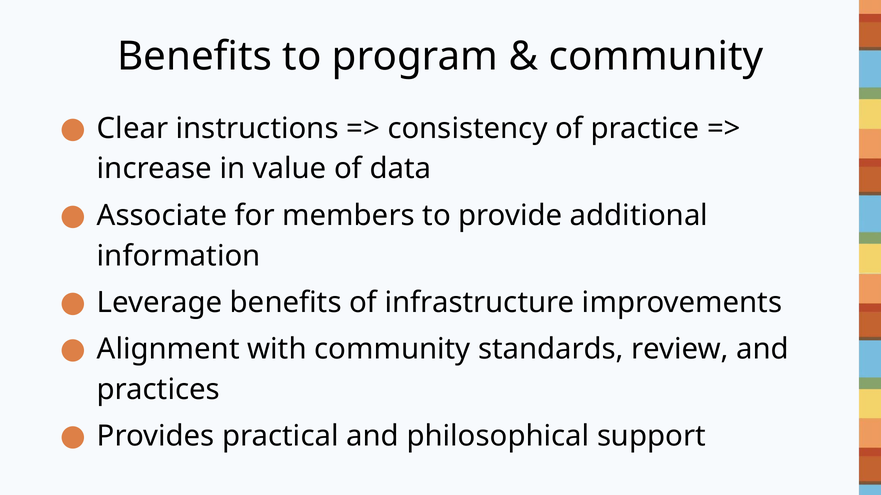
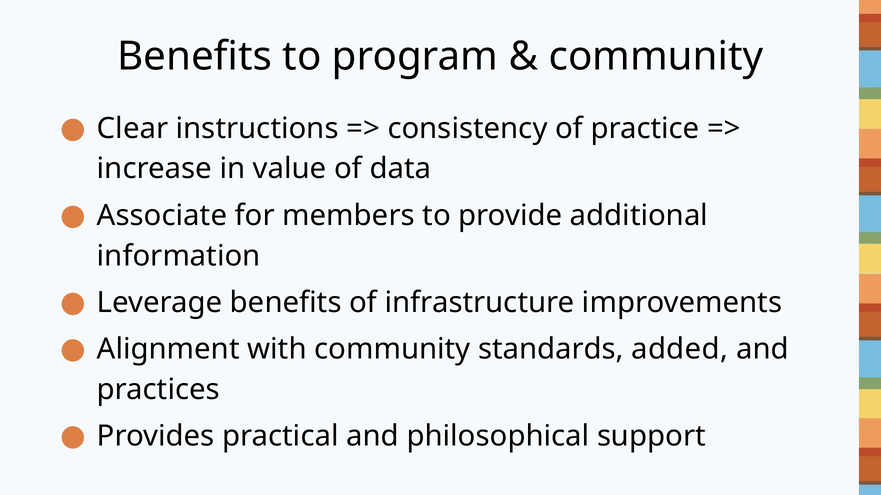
review: review -> added (680, 349)
